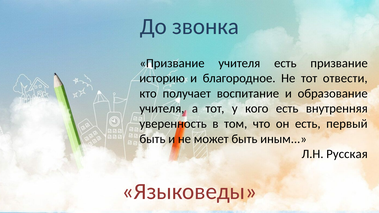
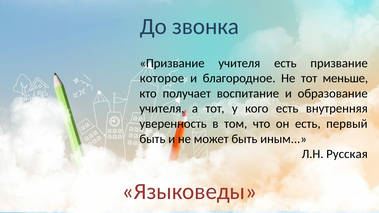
историю: историю -> которое (162, 78)
отвести: отвести -> меньше (345, 78)
